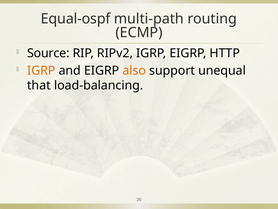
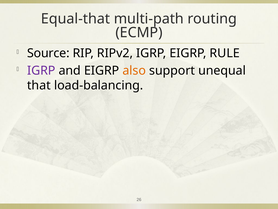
Equal-ospf: Equal-ospf -> Equal-that (75, 19)
HTTP: HTTP -> RULE (225, 53)
IGRP colour: orange -> purple (41, 70)
